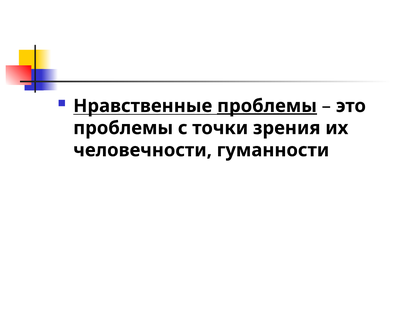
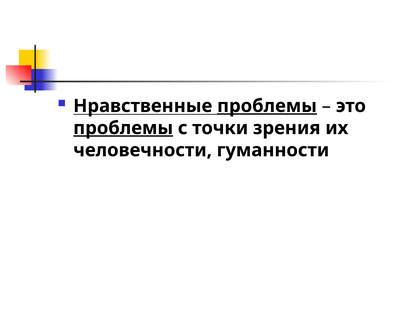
проблемы underline: none -> present (123, 128)
